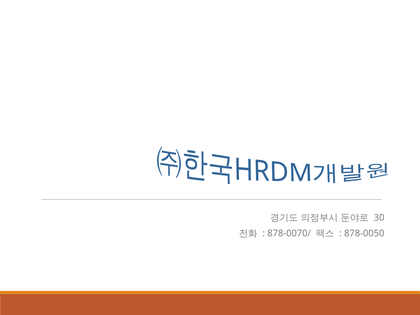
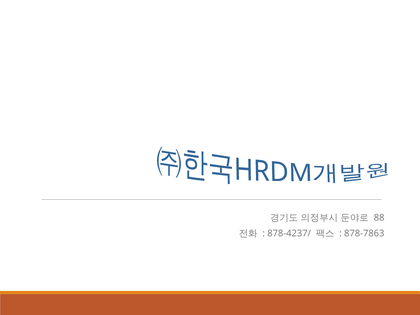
30: 30 -> 88 (379, 218)
878-0070/: 878-0070/ -> 878-4237/ (289, 234)
878-0050: 878-0050 -> 878-7863 (364, 234)
